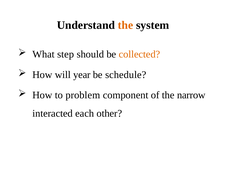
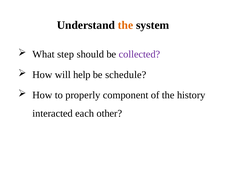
collected colour: orange -> purple (139, 54)
year: year -> help (82, 75)
problem: problem -> properly (83, 95)
narrow: narrow -> history (191, 95)
